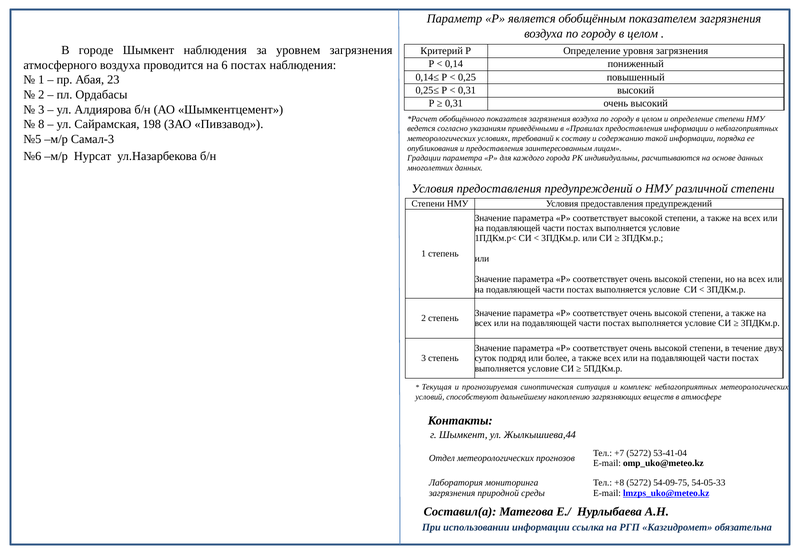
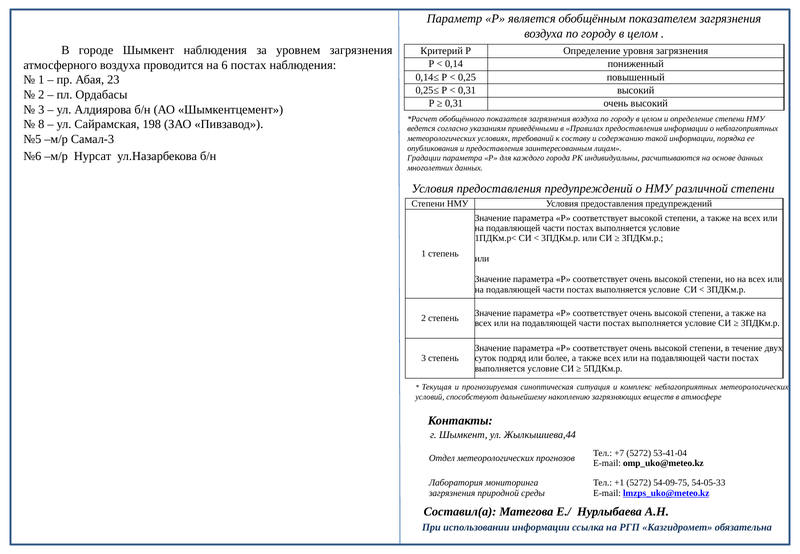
+8: +8 -> +1 (619, 483)
